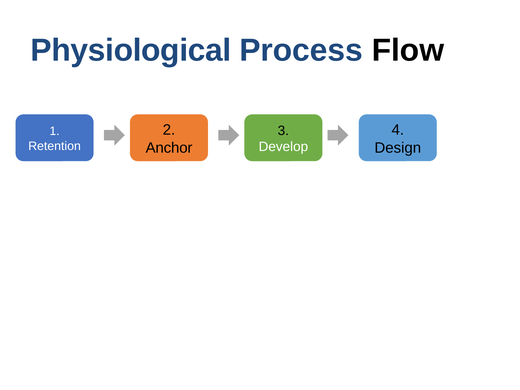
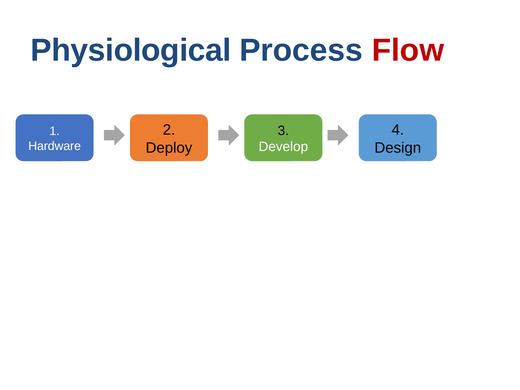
Flow colour: black -> red (408, 50)
Retention: Retention -> Hardware (55, 146)
Anchor: Anchor -> Deploy (169, 148)
